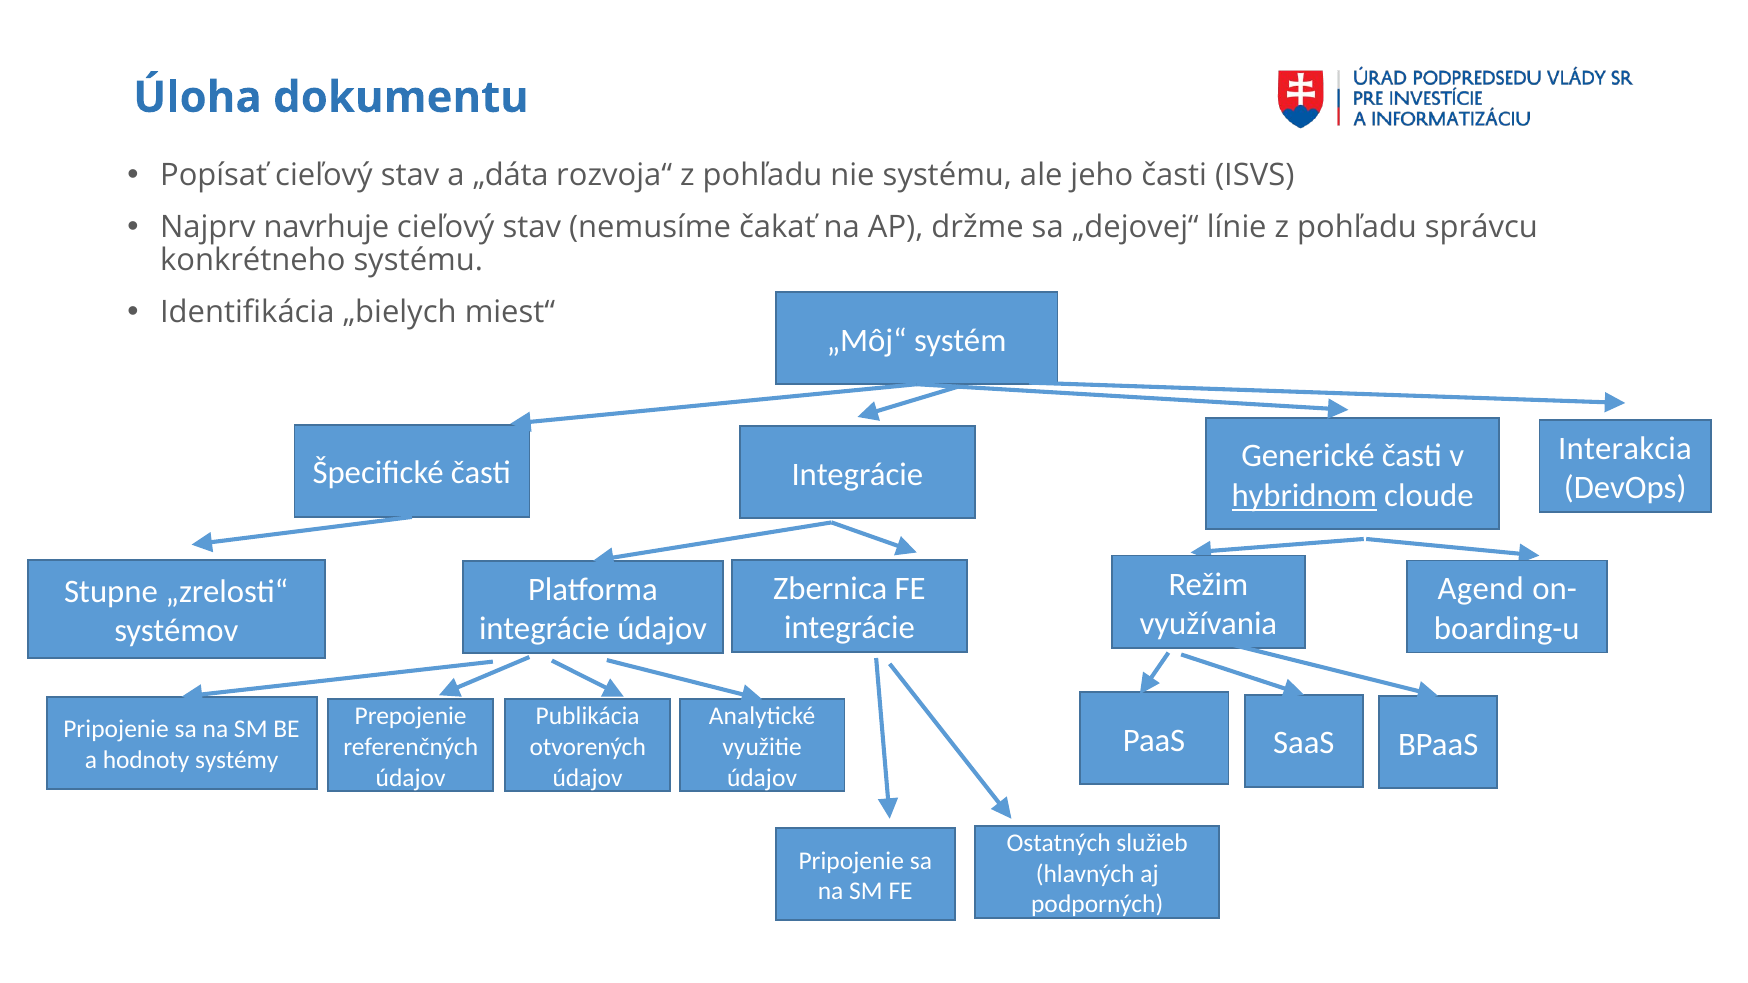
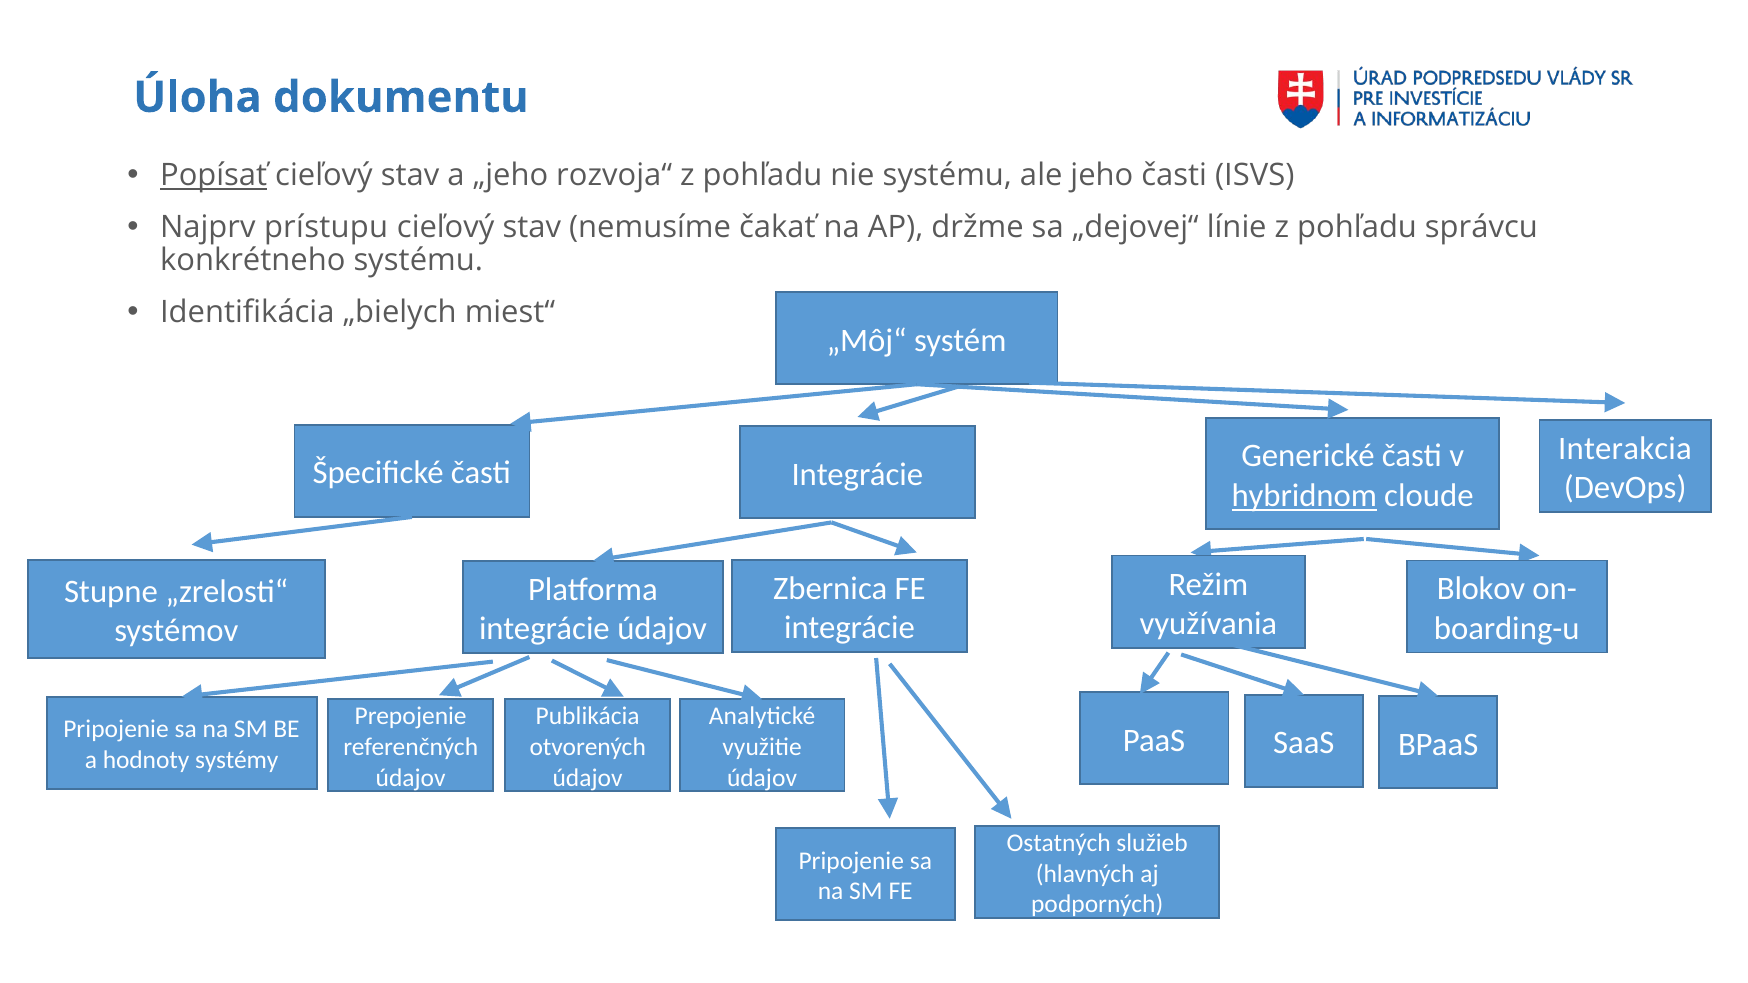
Popísať underline: none -> present (214, 176)
„dáta: „dáta -> „jeho (510, 176)
navrhuje: navrhuje -> prístupu (326, 227)
Agend: Agend -> Blokov (1481, 589)
